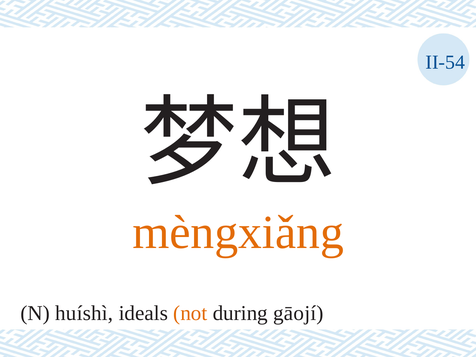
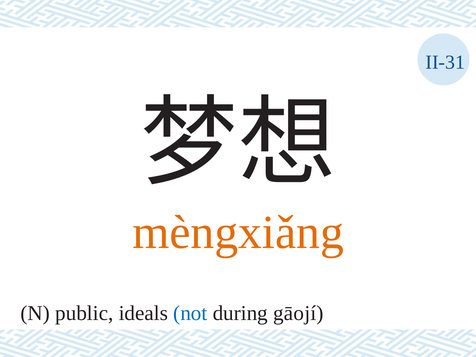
II-54: II-54 -> II-31 (445, 62)
huíshì: huíshì -> public (84, 313)
not colour: orange -> blue (190, 313)
